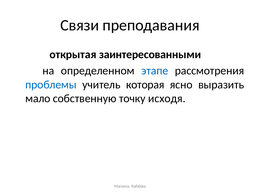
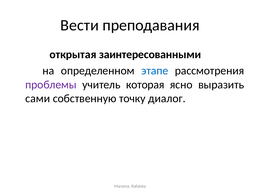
Связи: Связи -> Вести (80, 25)
проблемы colour: blue -> purple (51, 85)
мало: мало -> сами (38, 99)
исходя: исходя -> диалог (167, 99)
